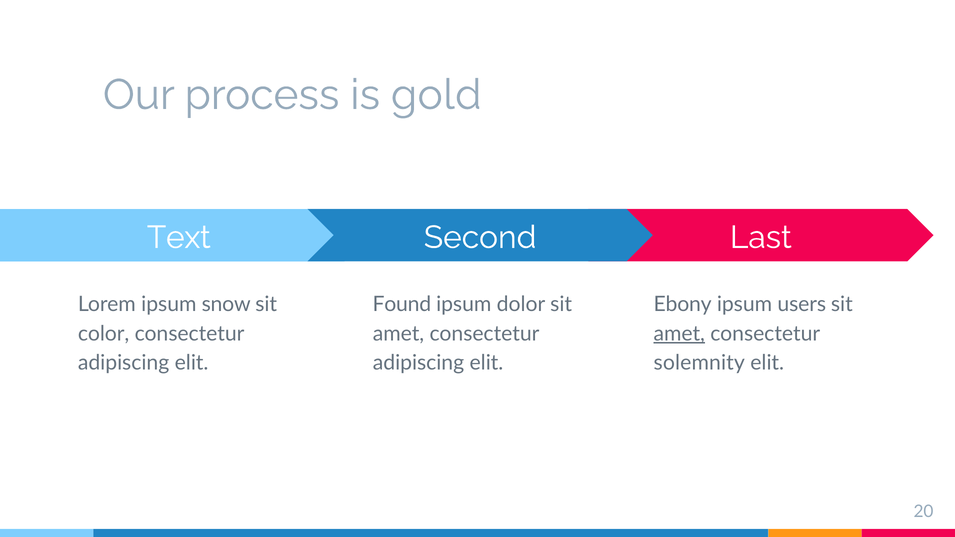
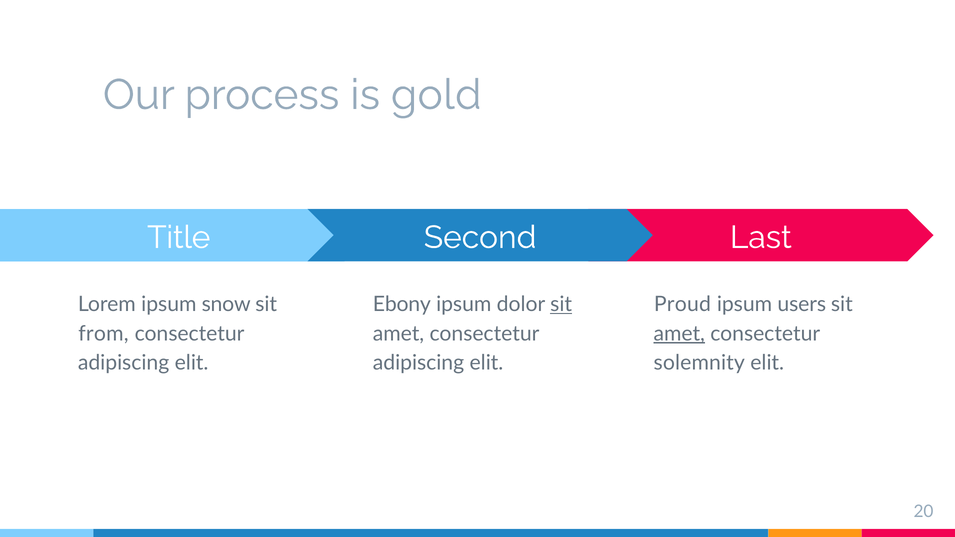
Text: Text -> Title (179, 238)
Found: Found -> Ebony (402, 305)
sit underline: none -> present (561, 305)
Ebony: Ebony -> Proud (682, 305)
color: color -> from (103, 334)
